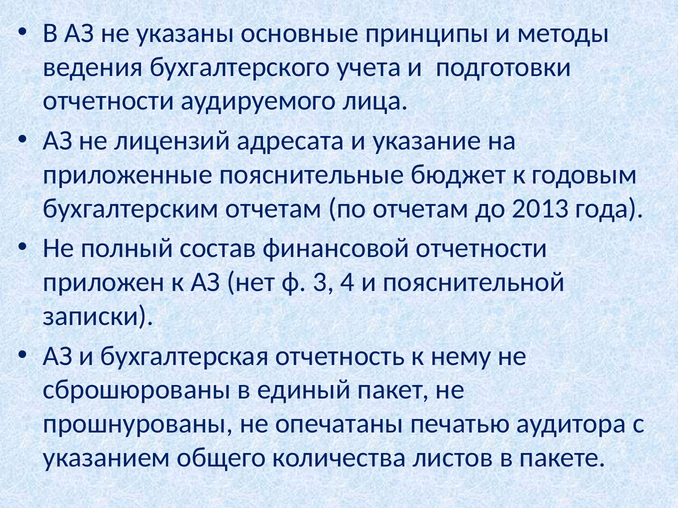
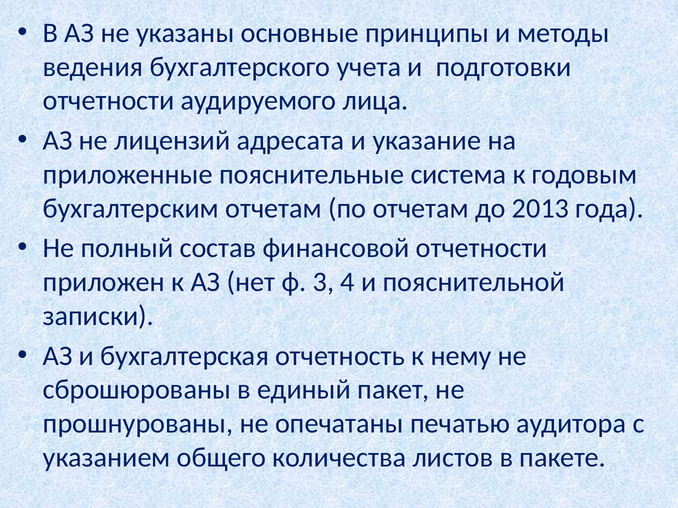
бюджет: бюджет -> система (458, 175)
